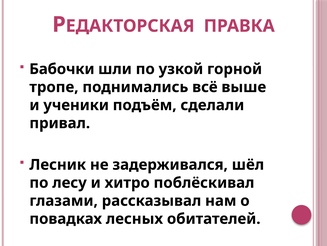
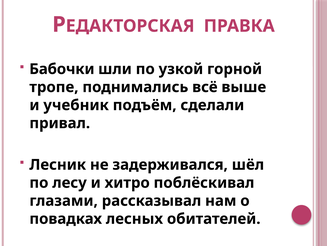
ученики: ученики -> учебник (76, 105)
